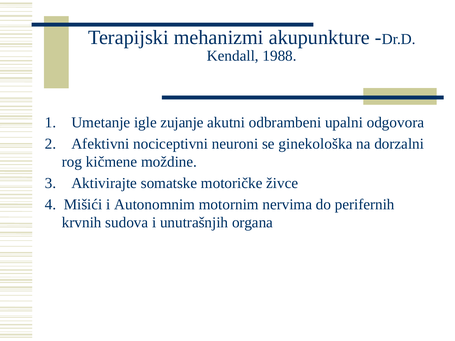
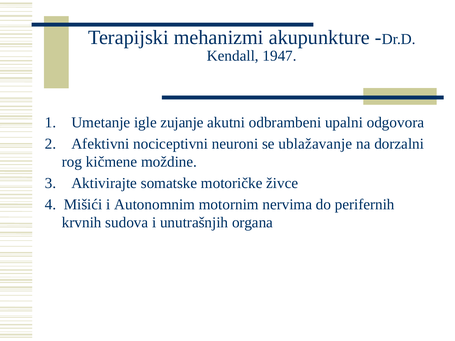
1988: 1988 -> 1947 (280, 56)
ginekološka: ginekološka -> ublažavanje (315, 144)
